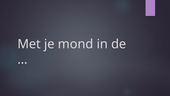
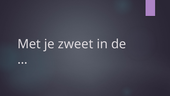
mond: mond -> zweet (76, 44)
